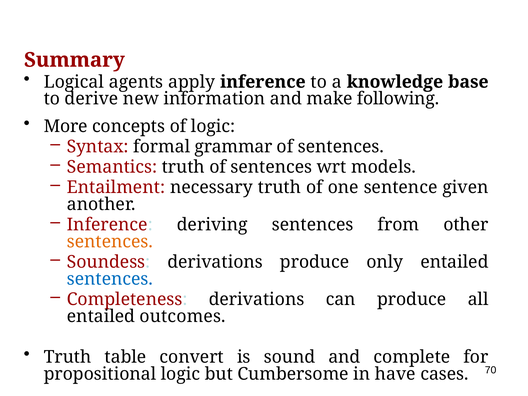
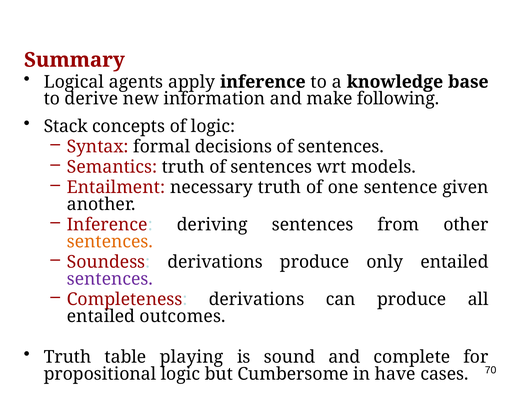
More: More -> Stack (66, 126)
grammar: grammar -> decisions (233, 147)
sentences colour: blue -> purple (110, 279)
convert: convert -> playing (192, 357)
